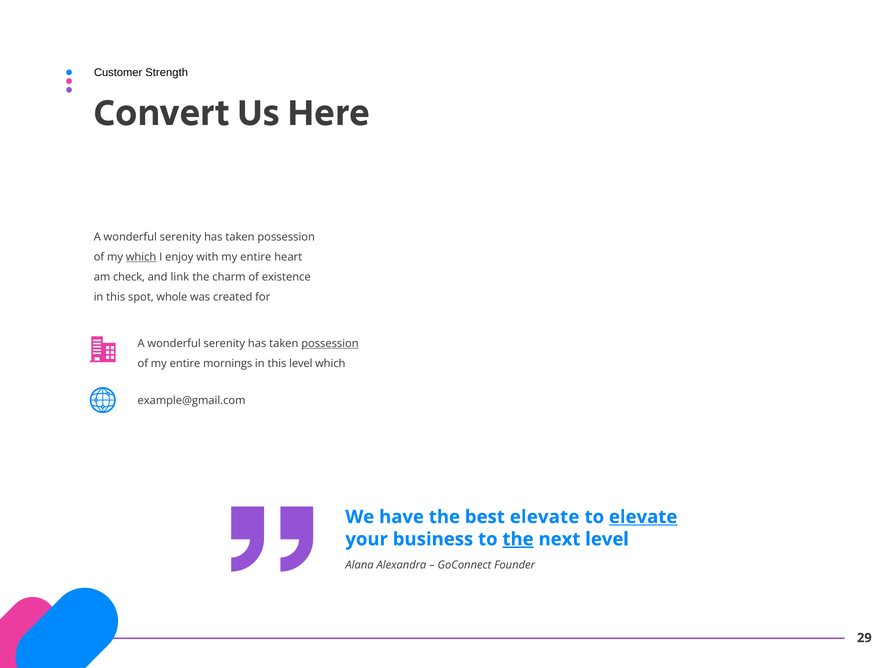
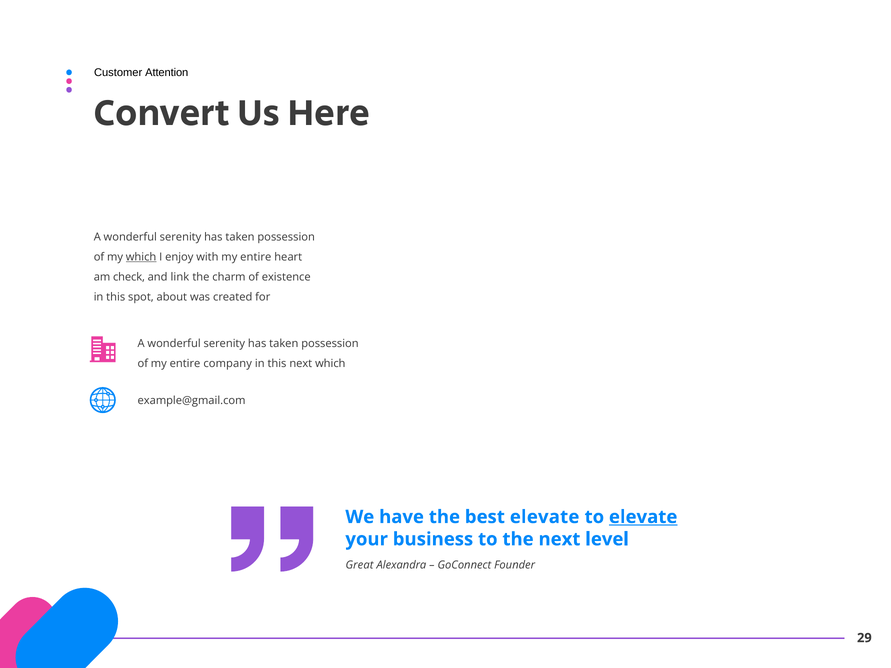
Strength: Strength -> Attention (167, 73)
whole: whole -> about (172, 297)
possession underline: present -> none (330, 344)
mornings: mornings -> company (228, 364)
this level: level -> next (301, 364)
the underline: present -> none (518, 539)
Alana: Alana -> Great (359, 565)
